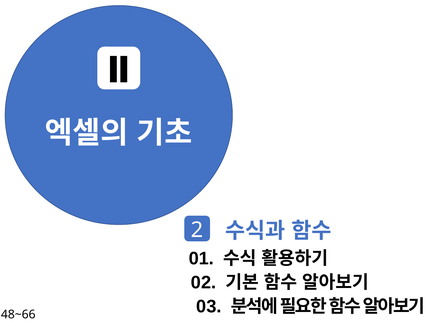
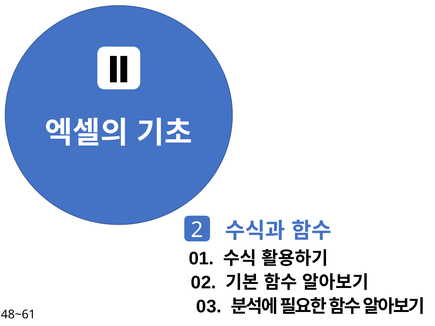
48~66: 48~66 -> 48~61 (18, 315)
